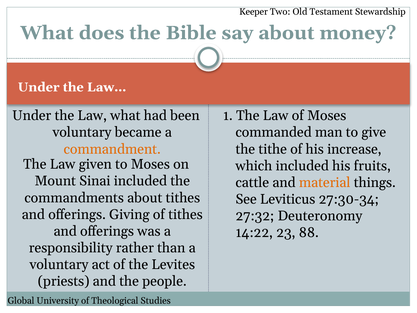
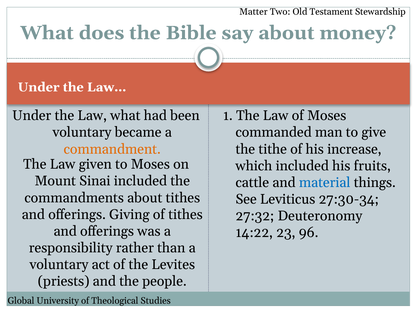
Keeper: Keeper -> Matter (253, 12)
material colour: orange -> blue (325, 182)
88: 88 -> 96 (309, 232)
